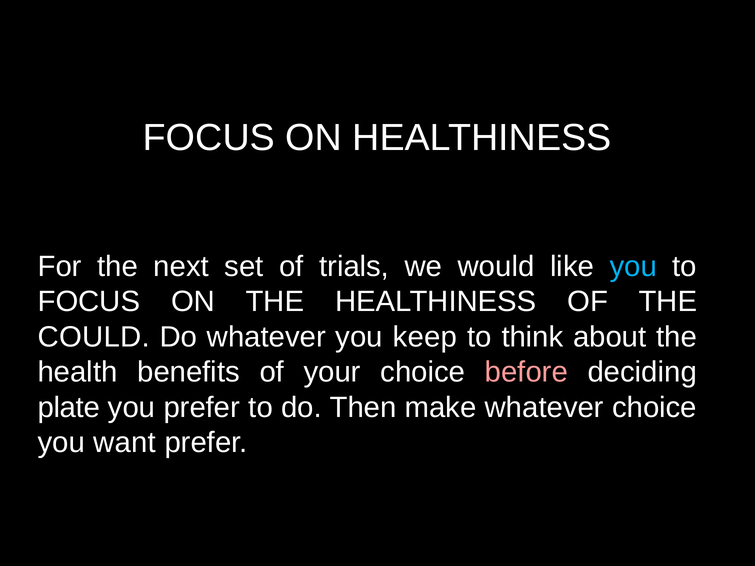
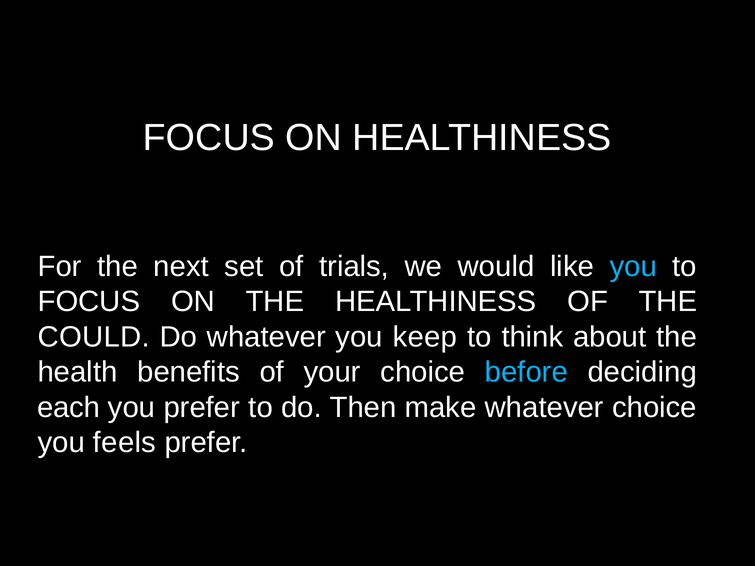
before colour: pink -> light blue (526, 372)
plate: plate -> each (69, 408)
want: want -> feels (125, 443)
